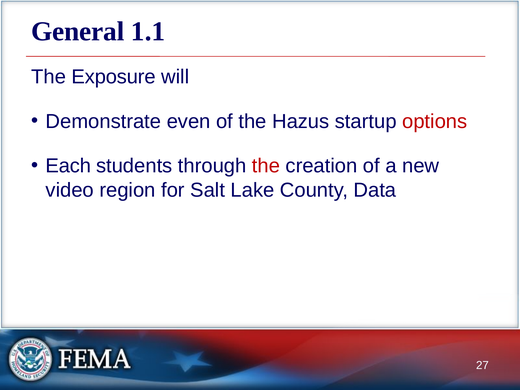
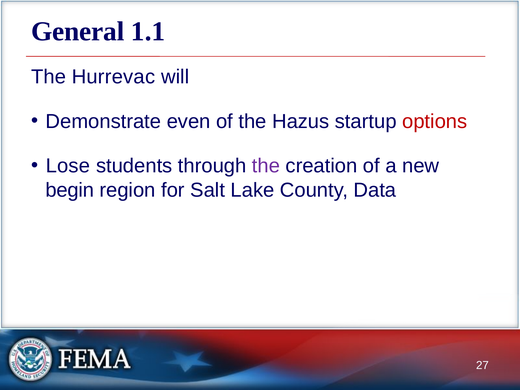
Exposure: Exposure -> Hurrevac (113, 77)
Each: Each -> Lose (68, 166)
the colour: red -> purple (266, 166)
video: video -> begin (70, 190)
